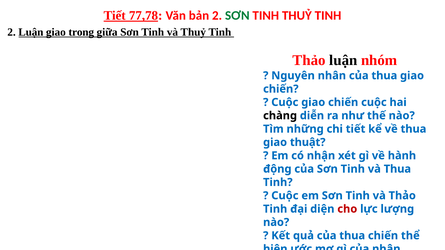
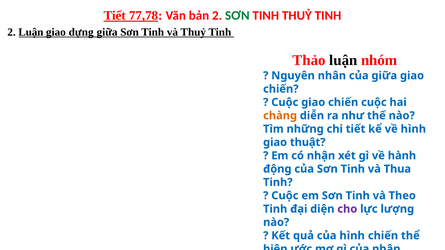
trong: trong -> dựng (81, 32)
nhân của thua: thua -> giữa (384, 76)
chàng colour: black -> orange (280, 116)
về thua: thua -> hình (413, 129)
và Thảo: Thảo -> Theo (402, 196)
cho colour: red -> purple (347, 209)
quả của thua: thua -> hình (352, 236)
